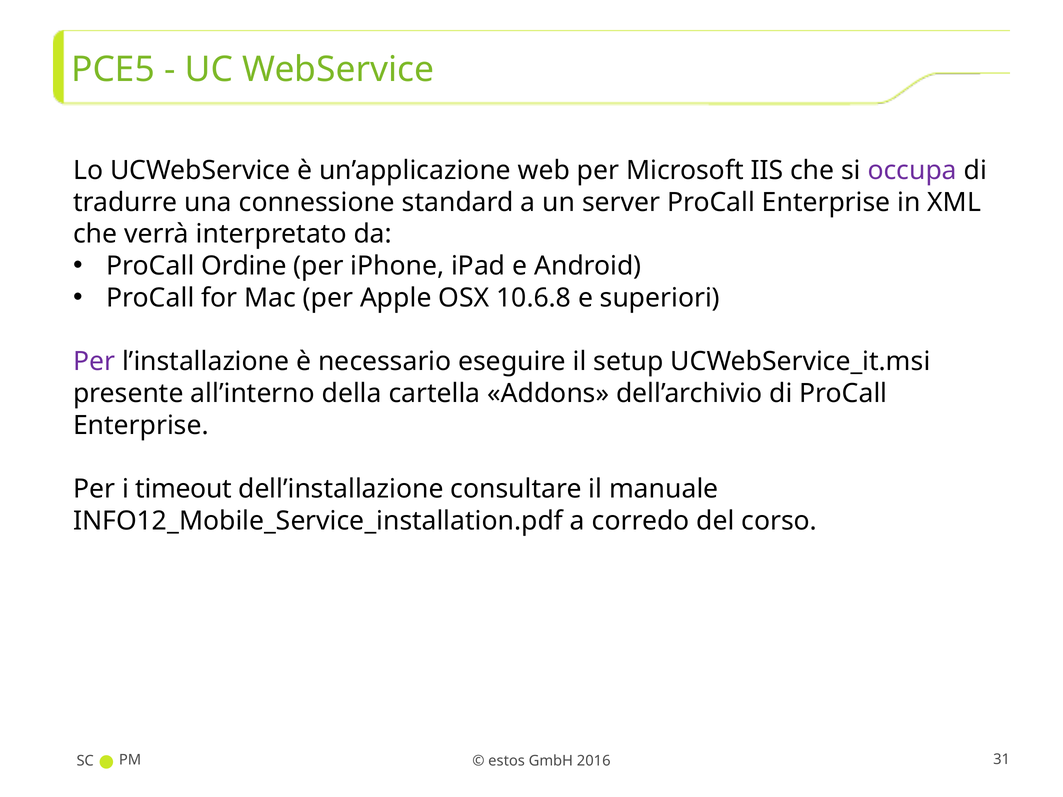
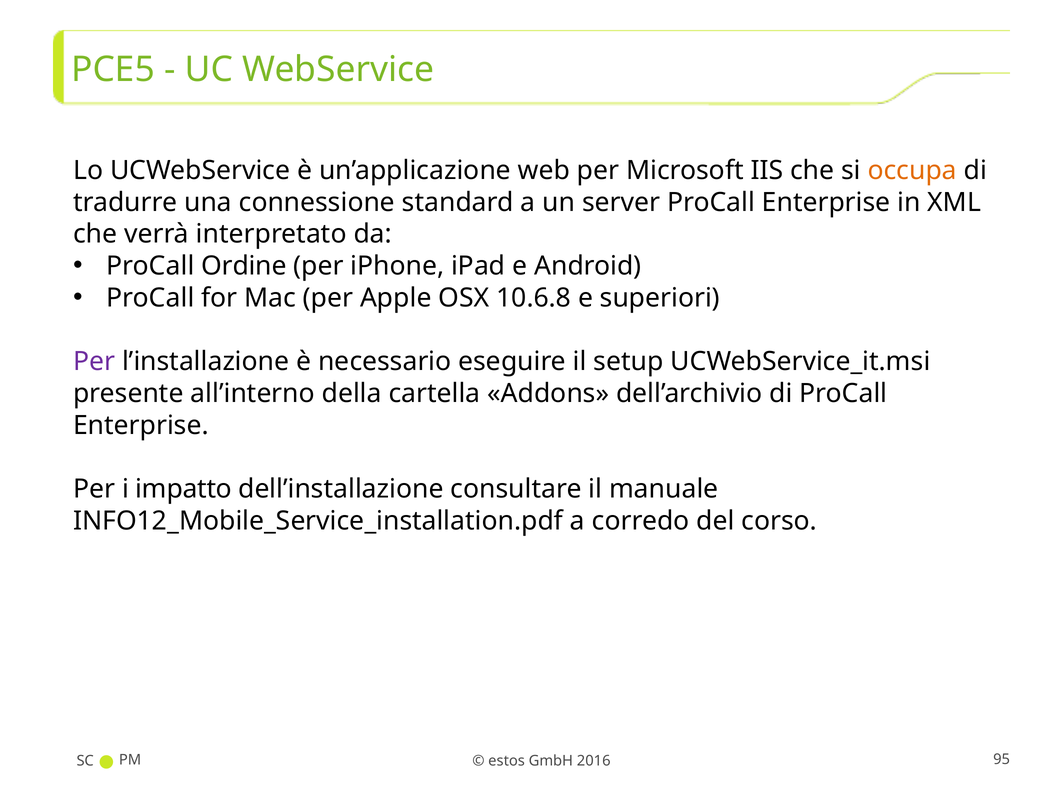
occupa colour: purple -> orange (912, 170)
timeout: timeout -> impatto (184, 489)
31: 31 -> 95 (1002, 760)
